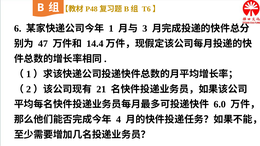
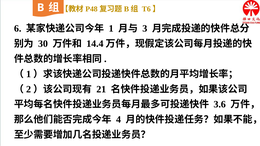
47: 47 -> 30 (43, 44)
6.0: 6.0 -> 3.6 (220, 105)
